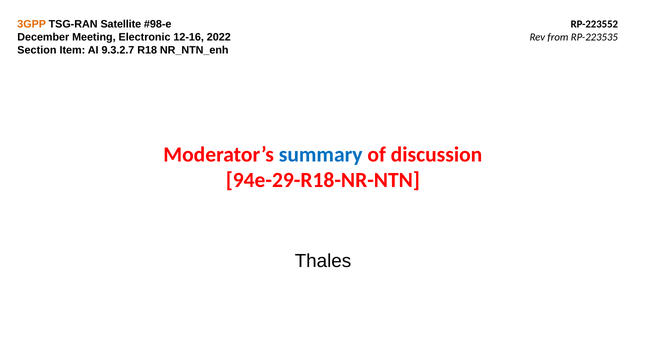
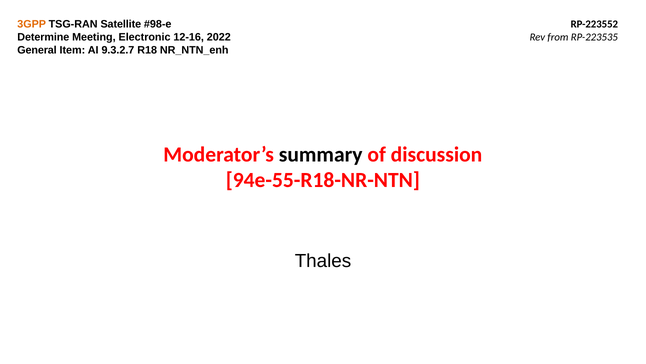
December: December -> Determine (43, 37)
Section: Section -> General (37, 50)
summary colour: blue -> black (321, 154)
94e-29-R18-NR-NTN: 94e-29-R18-NR-NTN -> 94e-55-R18-NR-NTN (323, 180)
